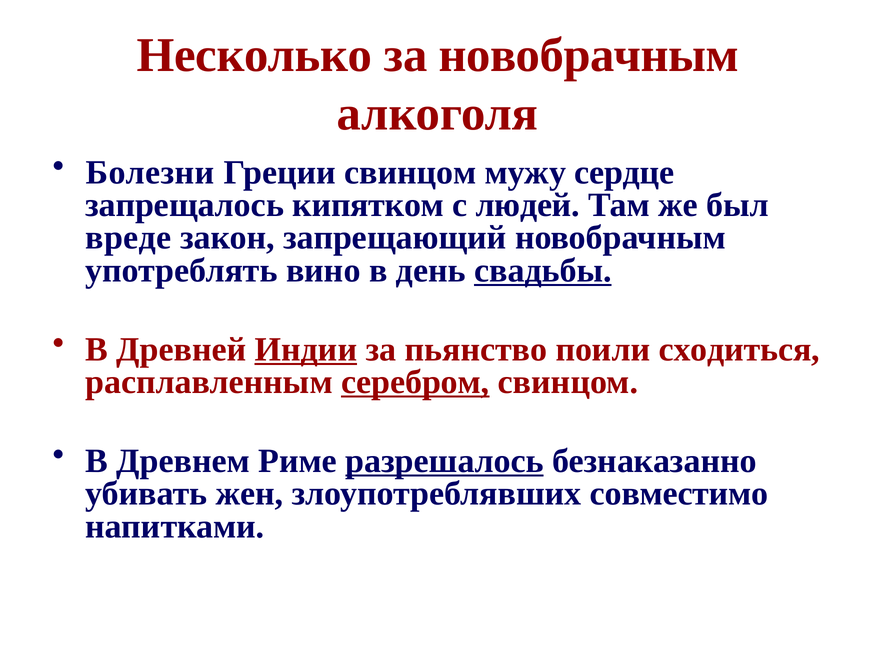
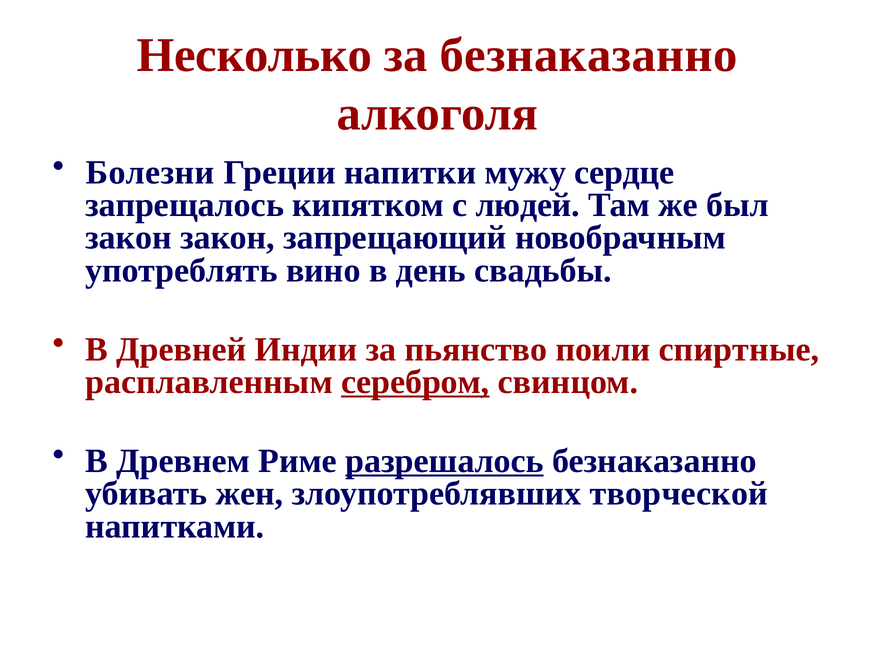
за новобрачным: новобрачным -> безнаказанно (588, 55)
Греции свинцом: свинцом -> напитки (410, 172)
вреде: вреде -> закон (129, 238)
свадьбы underline: present -> none (543, 270)
Индии underline: present -> none (306, 349)
сходиться: сходиться -> спиртные (739, 349)
совместимо: совместимо -> творческой (679, 494)
